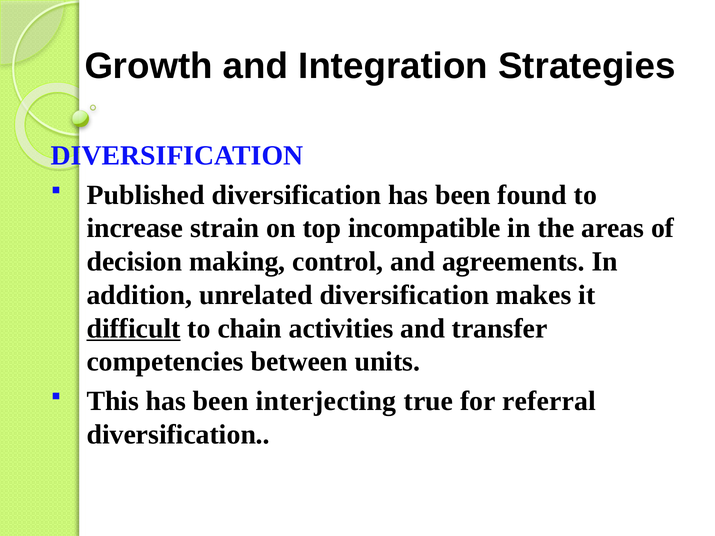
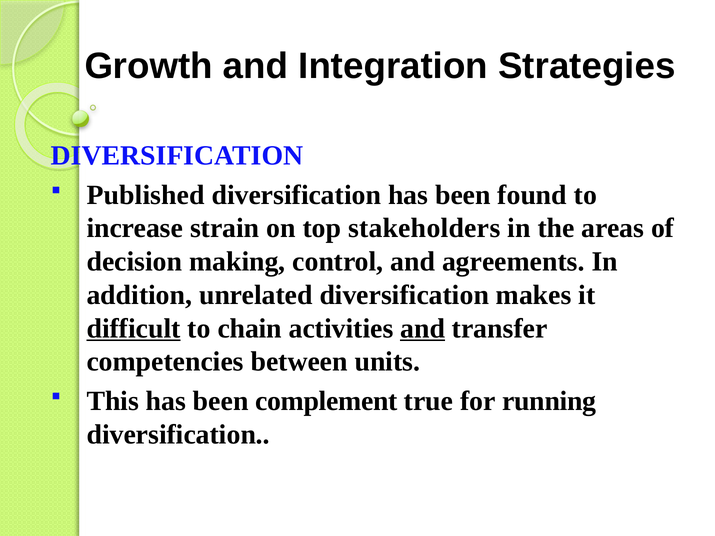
incompatible: incompatible -> stakeholders (424, 228)
and underline: none -> present (423, 329)
interjecting: interjecting -> complement (326, 401)
referral: referral -> running (549, 401)
